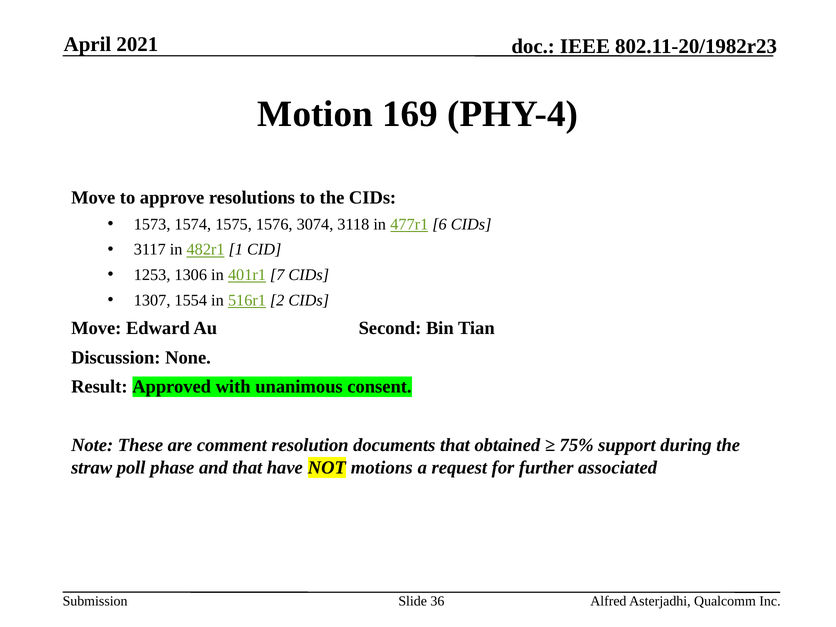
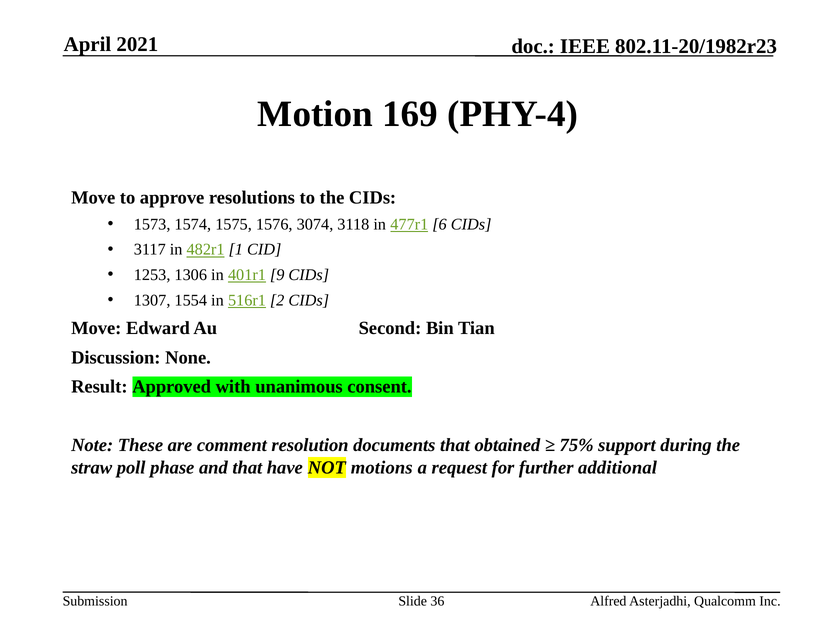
7: 7 -> 9 (277, 275)
associated: associated -> additional (618, 468)
